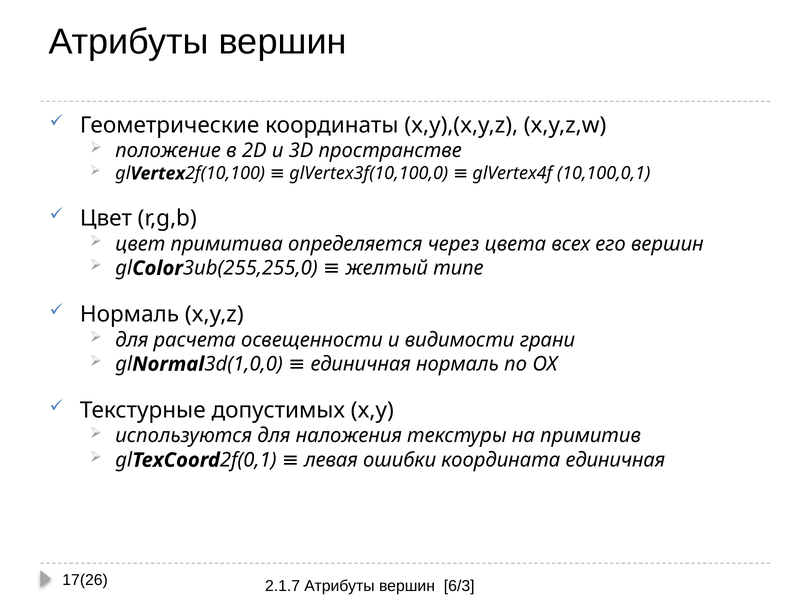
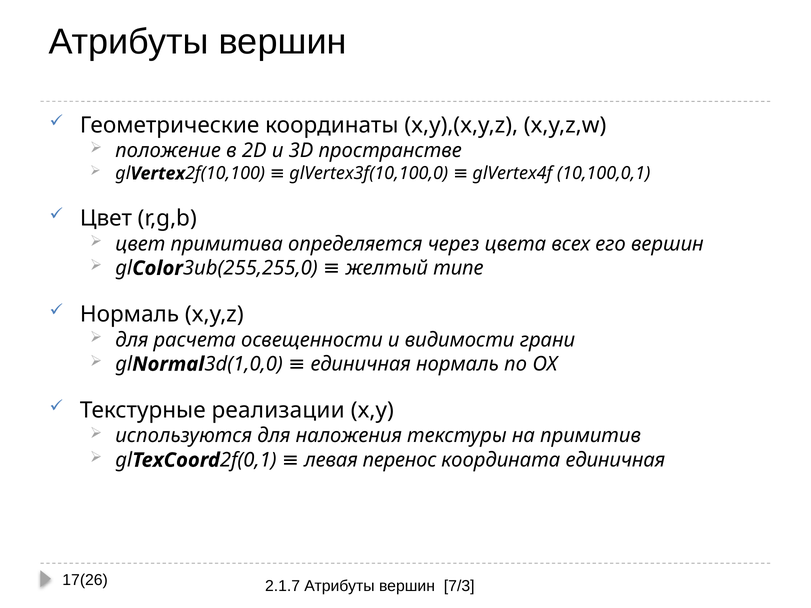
допустимых: допустимых -> реализации (278, 410)
ошибки: ошибки -> перенос (400, 460)
6/3: 6/3 -> 7/3 (459, 586)
